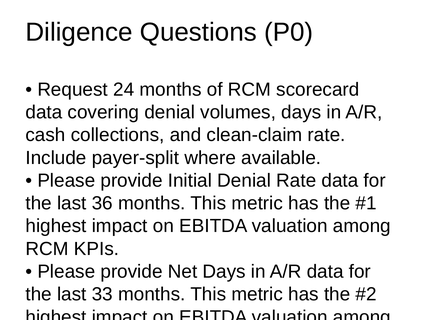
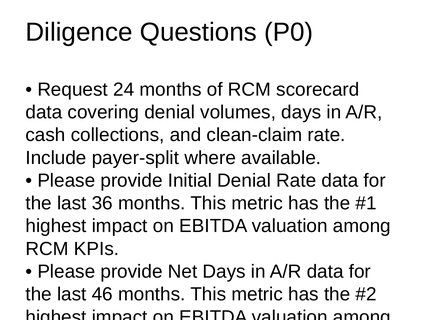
33: 33 -> 46 (102, 294)
